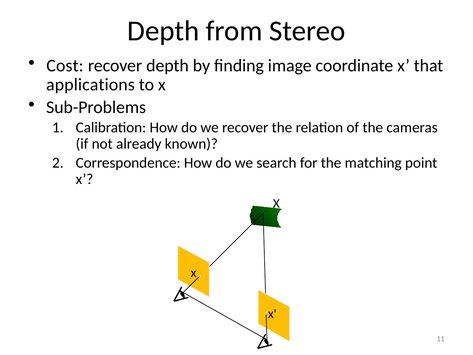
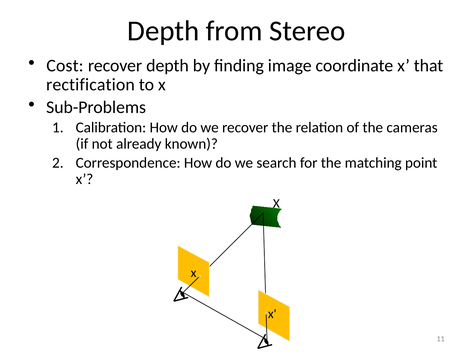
applications: applications -> rectification (90, 85)
